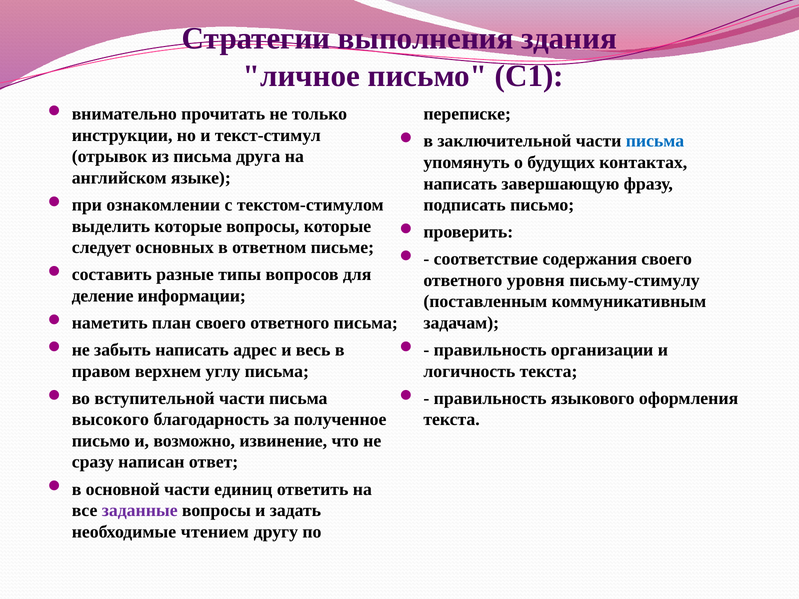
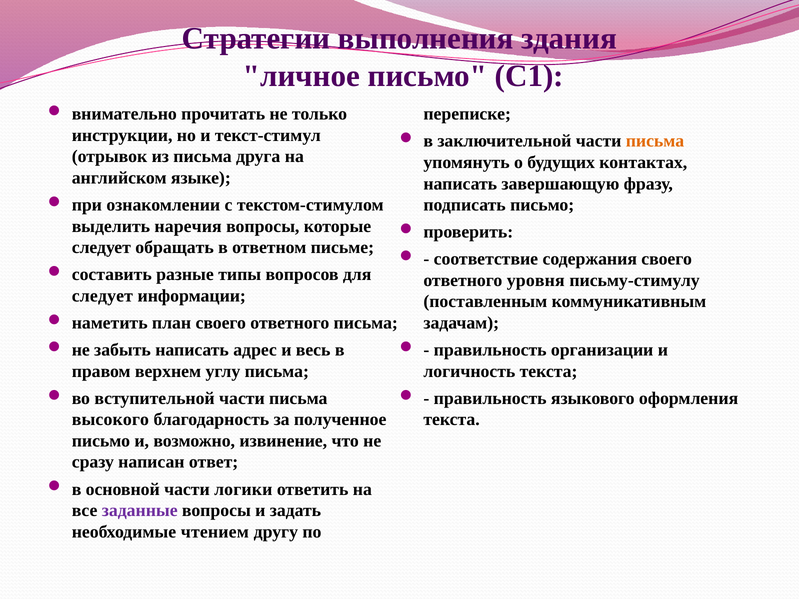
письма colour: blue -> orange (655, 141)
выделить которые: которые -> наречия (188, 226)
основных: основных -> обращать (175, 248)
деление: деление -> следует (102, 296)
единиц: единиц -> логики (243, 489)
